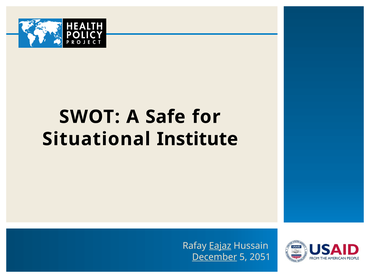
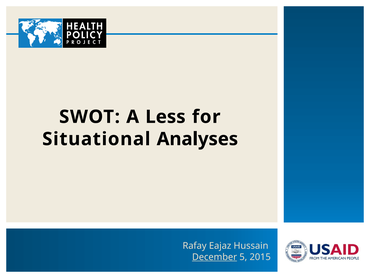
Safe: Safe -> Less (165, 117)
Institute: Institute -> Analyses (197, 139)
Eajaz underline: present -> none (220, 245)
2051: 2051 -> 2015 (260, 257)
